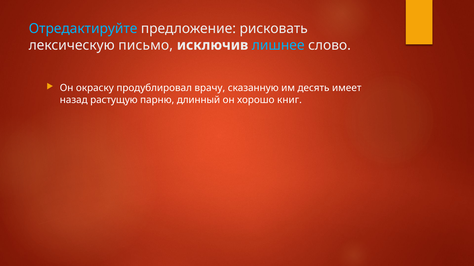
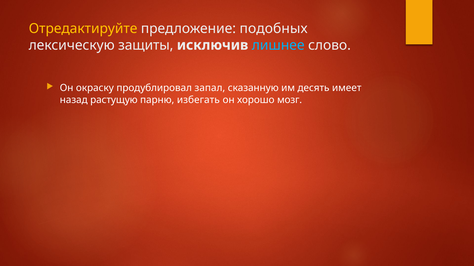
Отредактируйте colour: light blue -> yellow (83, 29)
рисковать: рисковать -> подобных (274, 29)
письмо: письмо -> защиты (146, 45)
врачу: врачу -> запал (210, 88)
длинный: длинный -> избегать (198, 100)
книг: книг -> мозг (290, 100)
